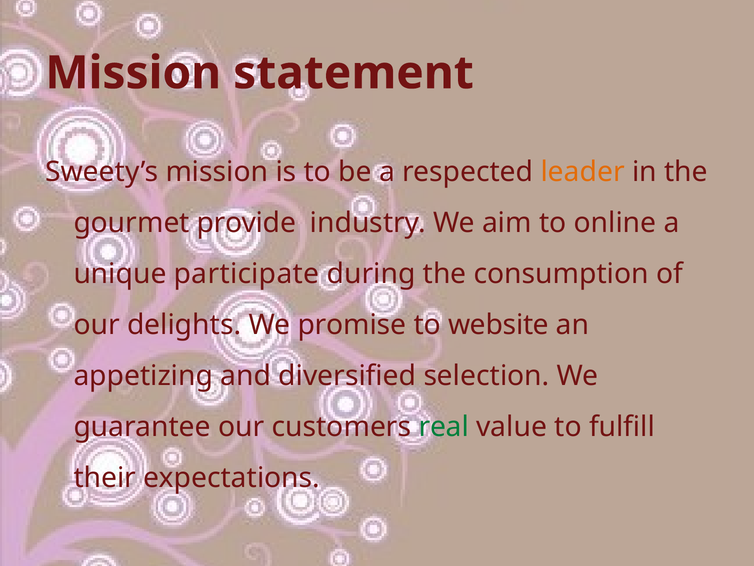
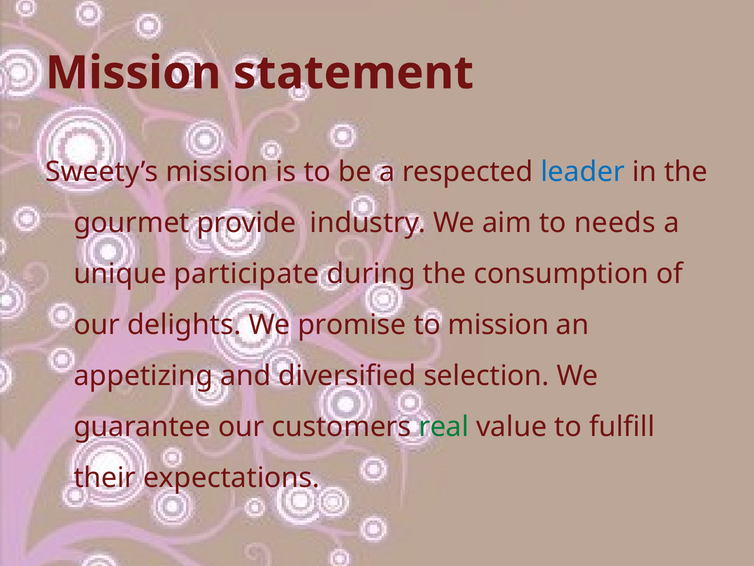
leader colour: orange -> blue (583, 172)
online: online -> needs (615, 223)
to website: website -> mission (498, 324)
